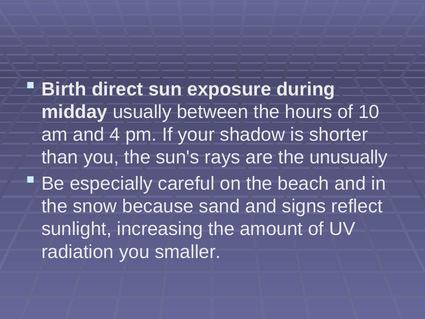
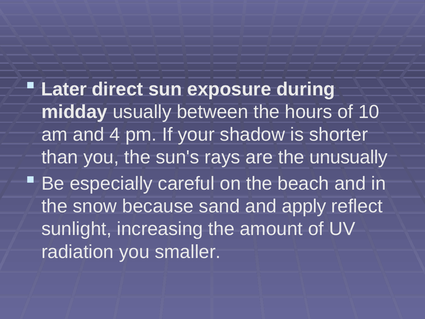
Birth: Birth -> Later (64, 89)
signs: signs -> apply (304, 206)
